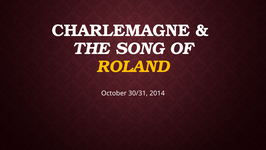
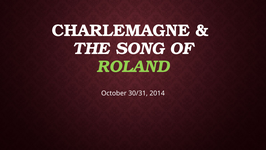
ROLAND colour: yellow -> light green (133, 66)
